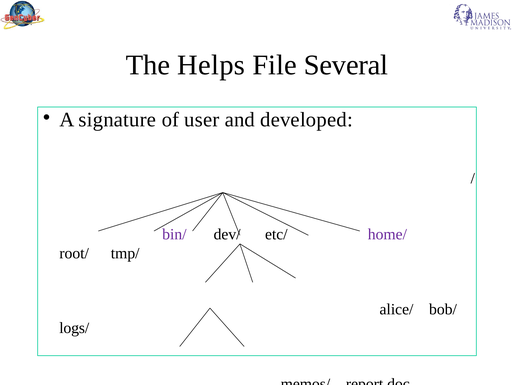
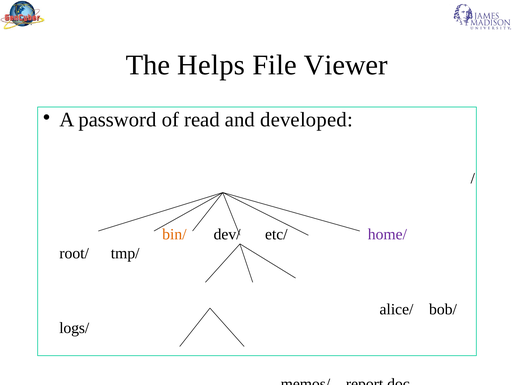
Several: Several -> Viewer (346, 65)
signature: signature -> password (117, 120)
user: user -> read (202, 120)
bin/ colour: purple -> orange (174, 235)
